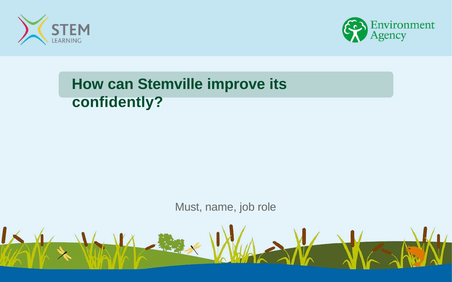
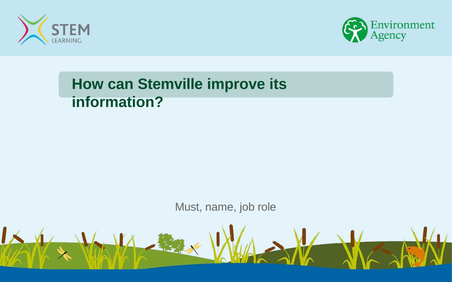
confidently: confidently -> information (118, 102)
